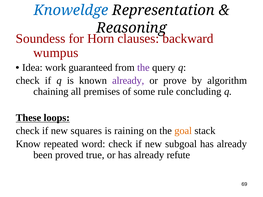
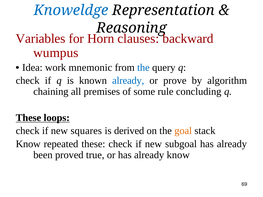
Soundess: Soundess -> Variables (41, 39)
guaranteed: guaranteed -> mnemonic (90, 68)
the colour: purple -> blue (143, 68)
already colour: purple -> blue (128, 81)
raining: raining -> derived (129, 131)
repeated word: word -> these (93, 144)
already refute: refute -> know (178, 155)
